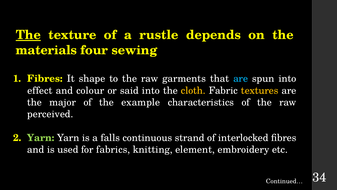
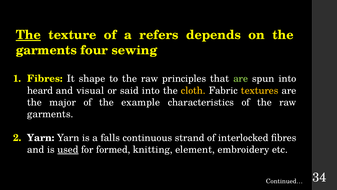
rustle: rustle -> refers (159, 35)
materials: materials -> garments (46, 50)
garments: garments -> principles (184, 78)
are colour: light blue -> light green (241, 78)
effect: effect -> heard (40, 90)
colour: colour -> visual (90, 90)
perceived: perceived -> garments (50, 114)
Yarn colour: light green -> white (41, 137)
used underline: none -> present (68, 149)
fabrics: fabrics -> formed (113, 149)
